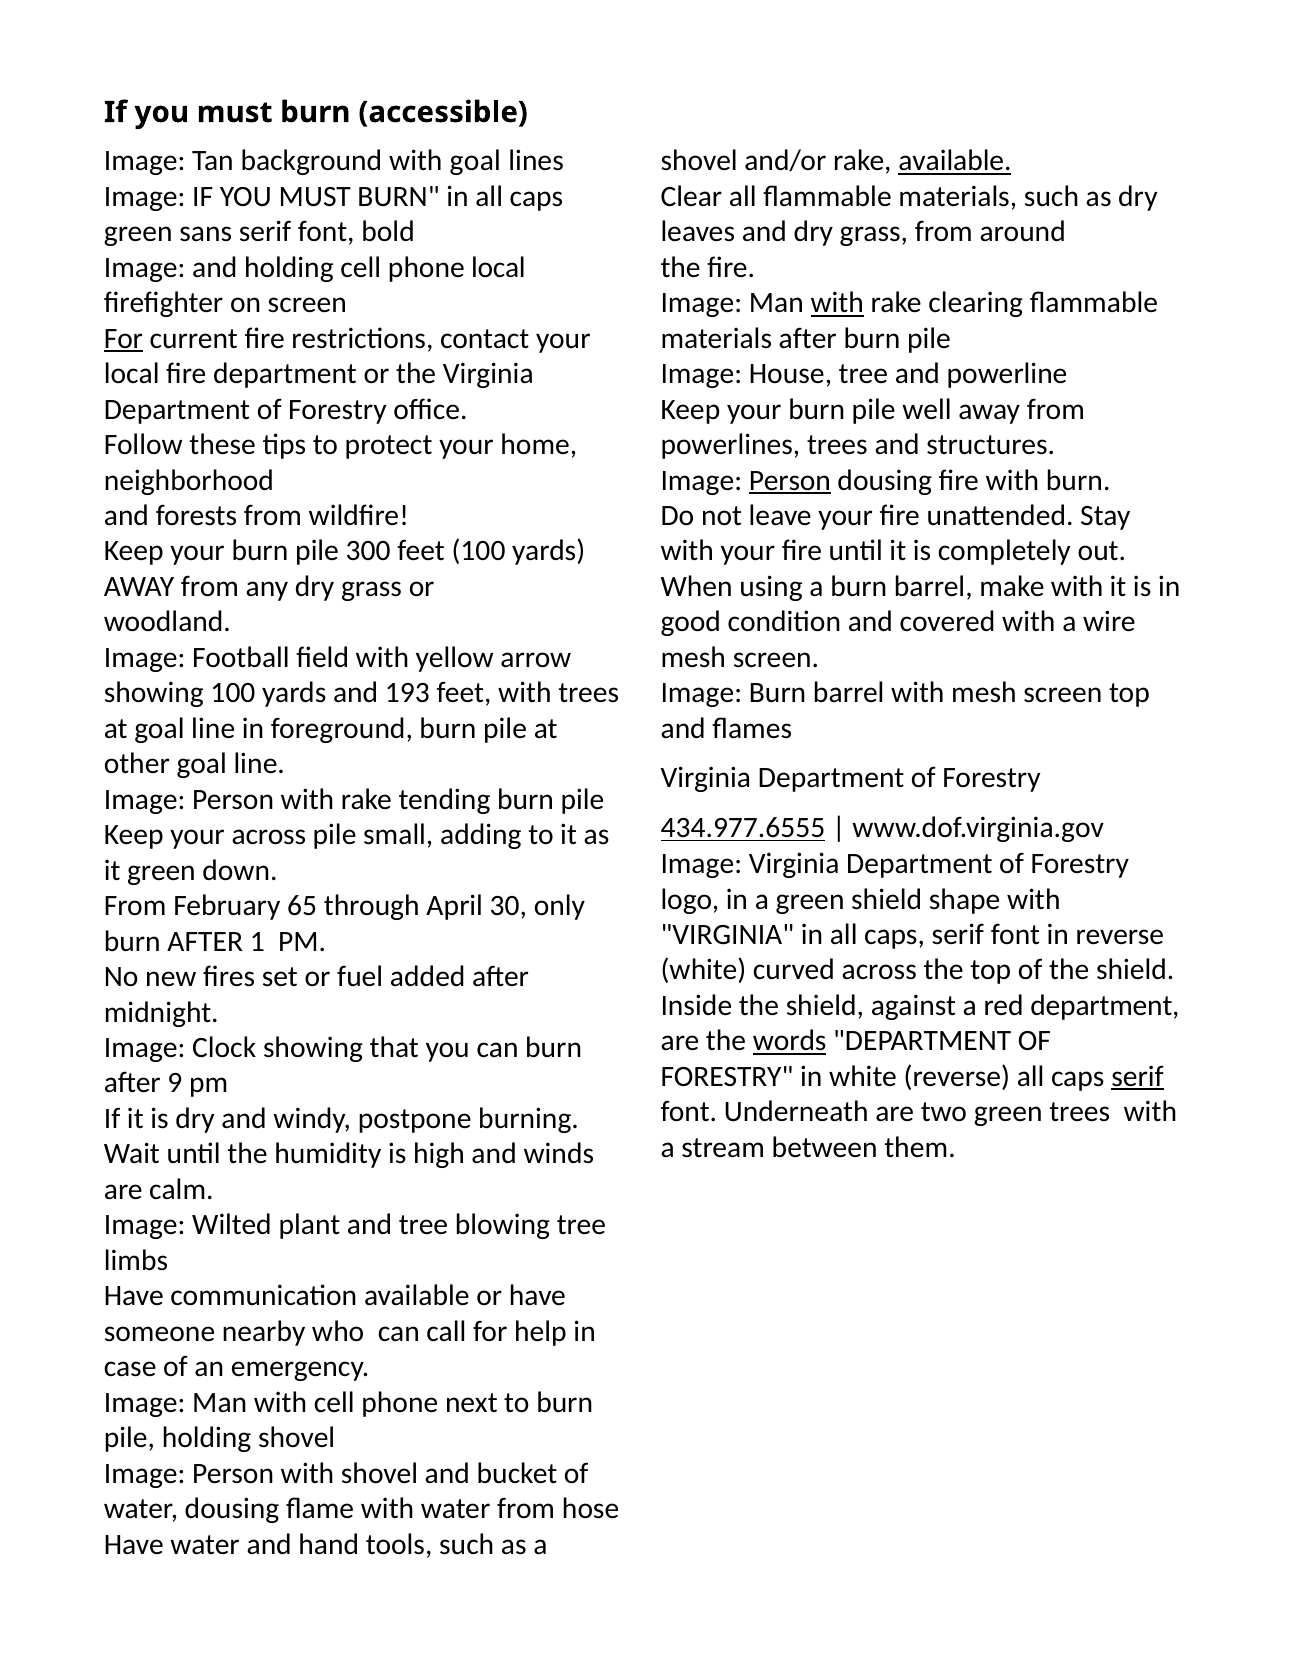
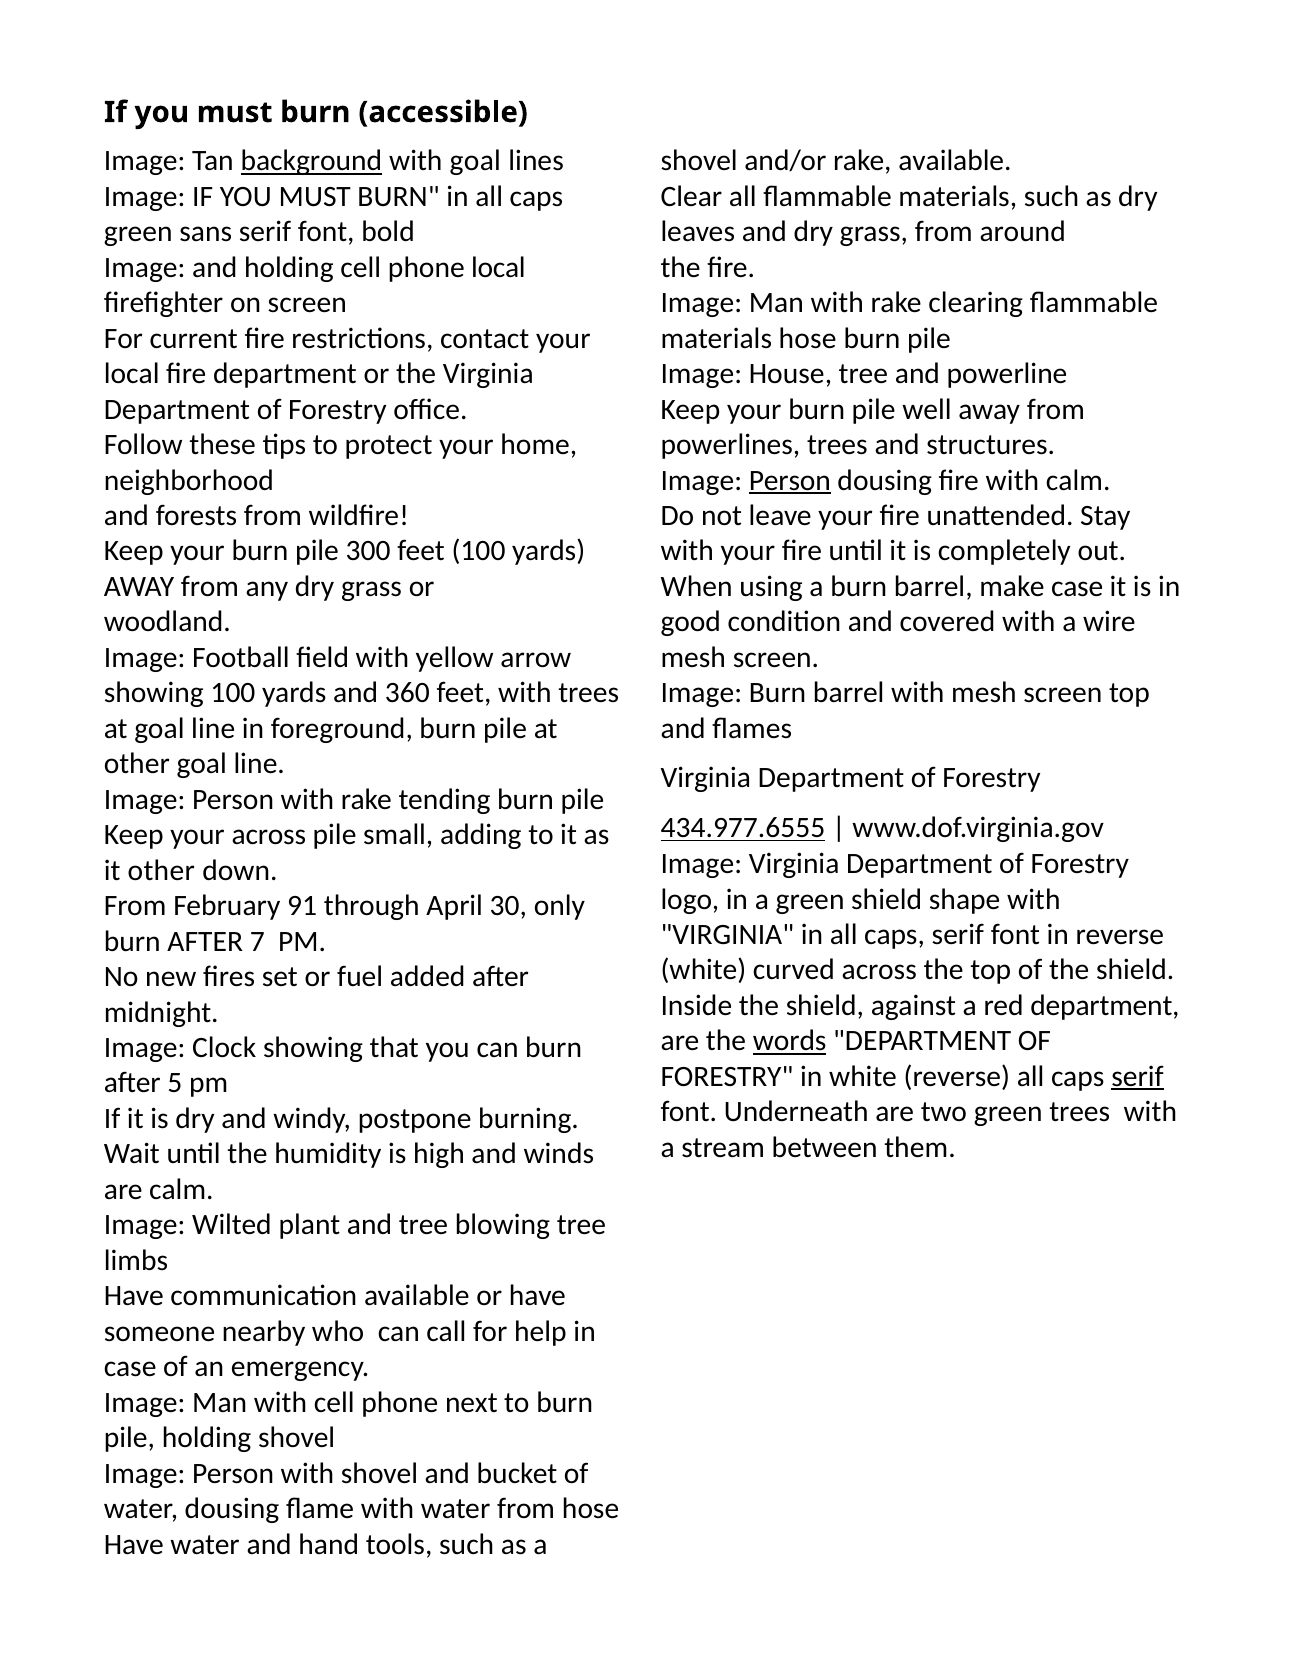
background underline: none -> present (311, 161)
available underline: present -> none (955, 161)
with underline: present -> none (837, 303)
For underline: present -> none (123, 338)
materials after: after -> hose (808, 338)
with burn: burn -> calm (1078, 480)
make with: with -> case (1077, 587)
193: 193 -> 360 (407, 693)
it green: green -> other (161, 870)
65: 65 -> 91 (302, 906)
1: 1 -> 7 (257, 941)
9: 9 -> 5 (175, 1083)
